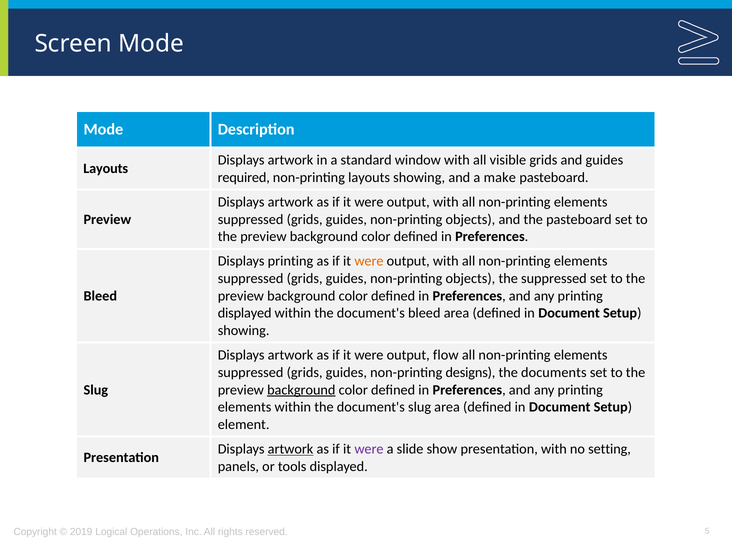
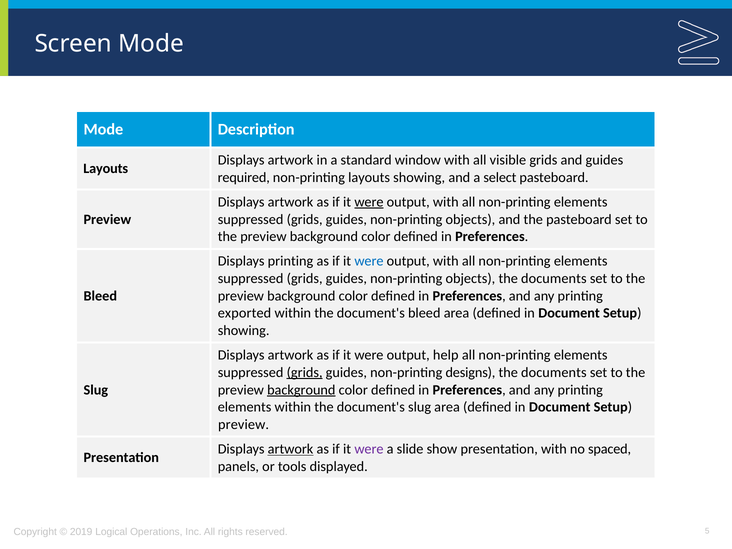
make: make -> select (500, 177)
were underline: none -> present (369, 202)
were colour: orange -> blue (369, 261)
objects the suppressed: suppressed -> documents (554, 279)
displayed: displayed -> exported (244, 313)
flow: flow -> help (446, 355)
grids underline: none -> present (305, 372)
element: element -> preview (244, 424)
setting: setting -> spaced (610, 449)
